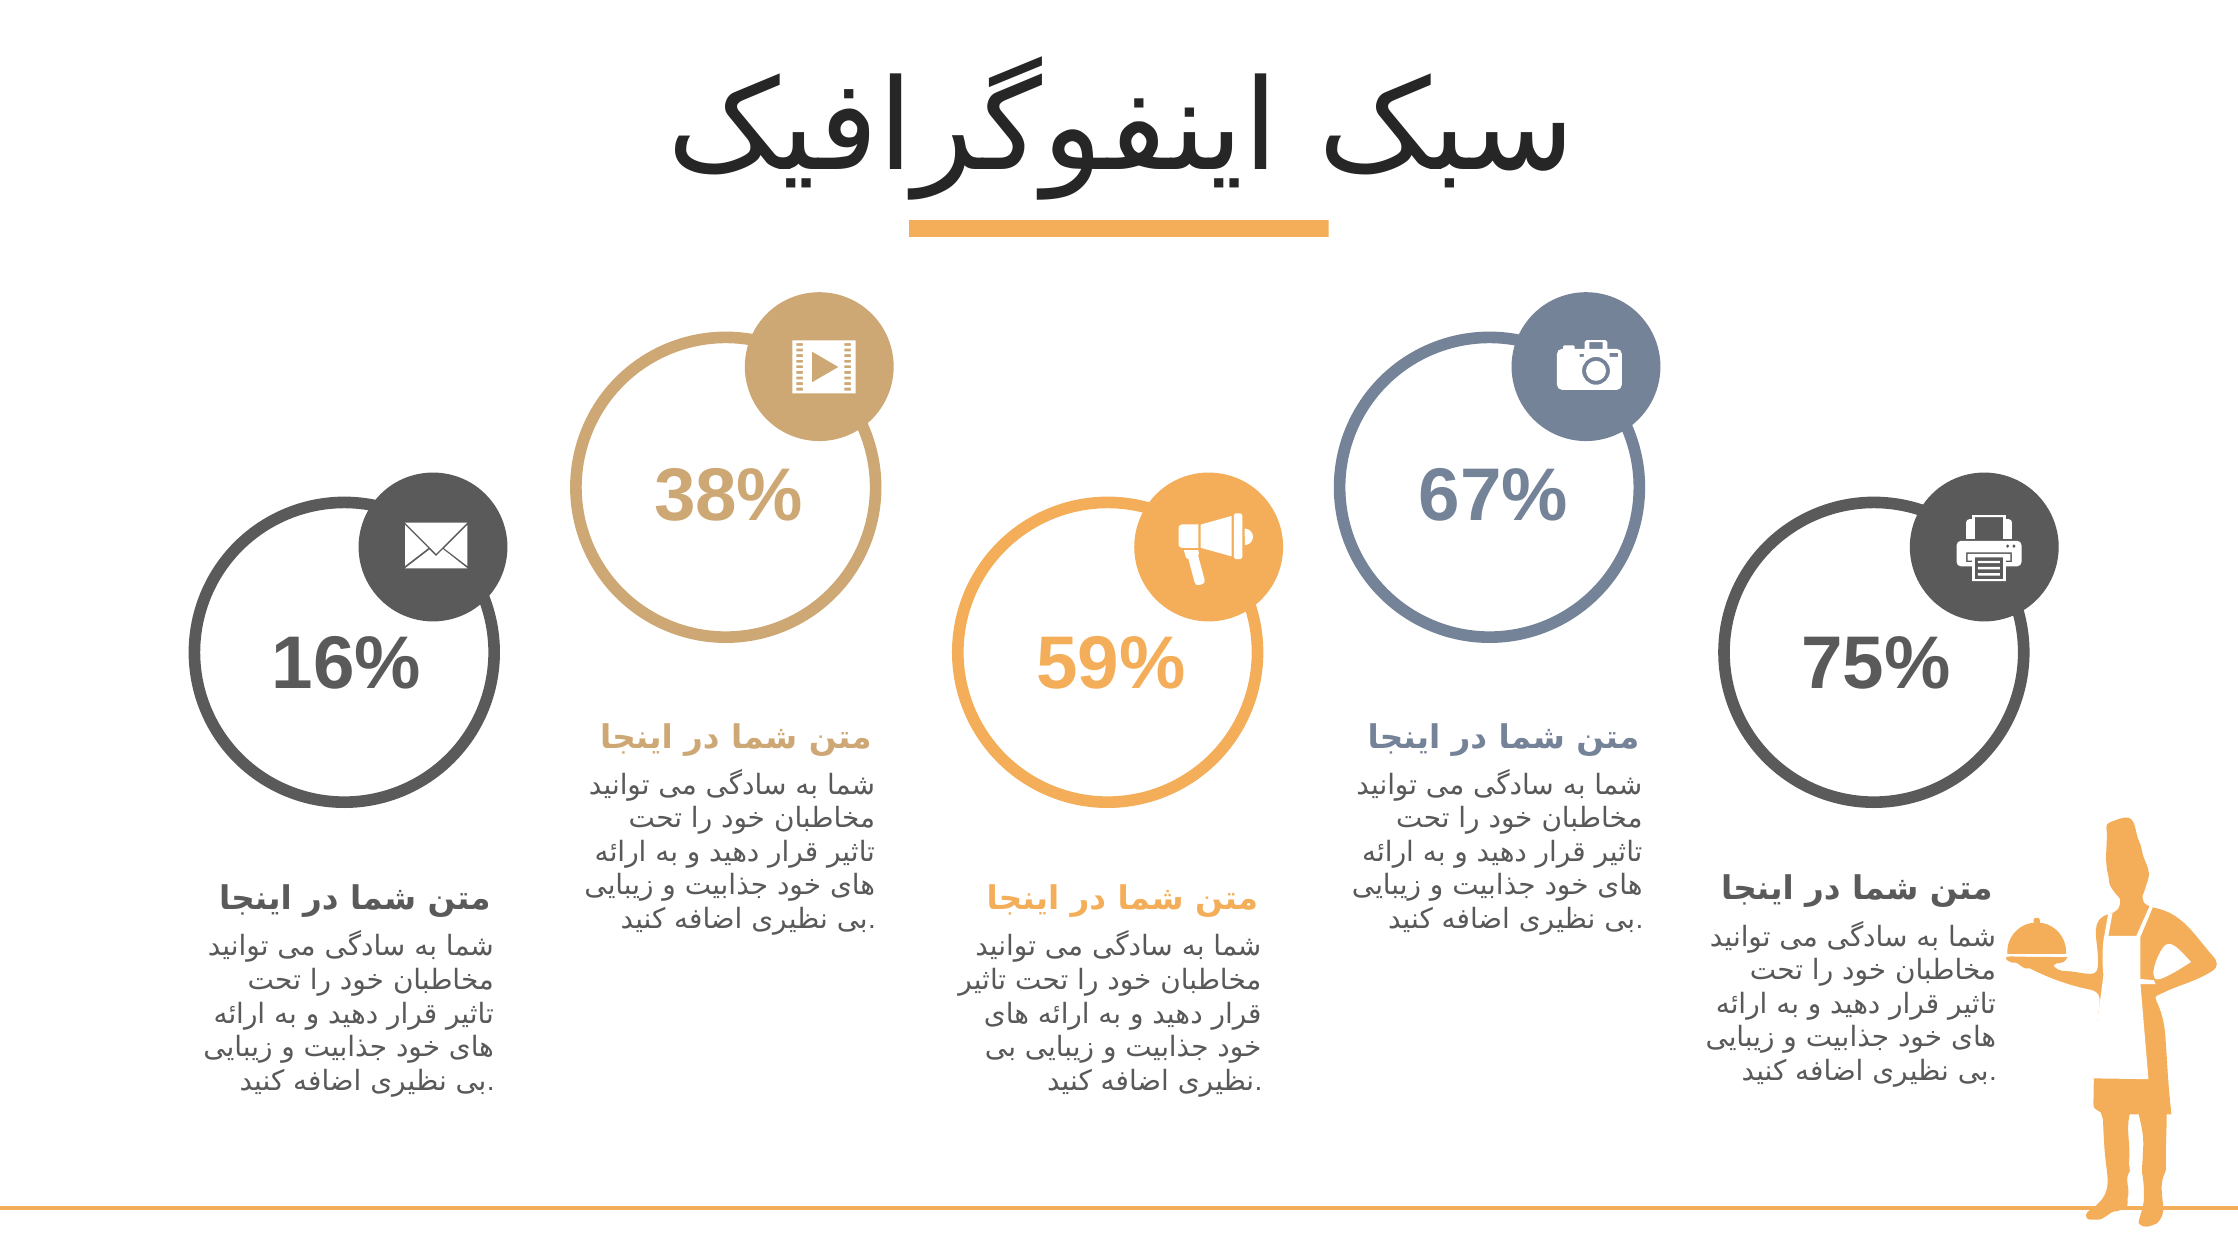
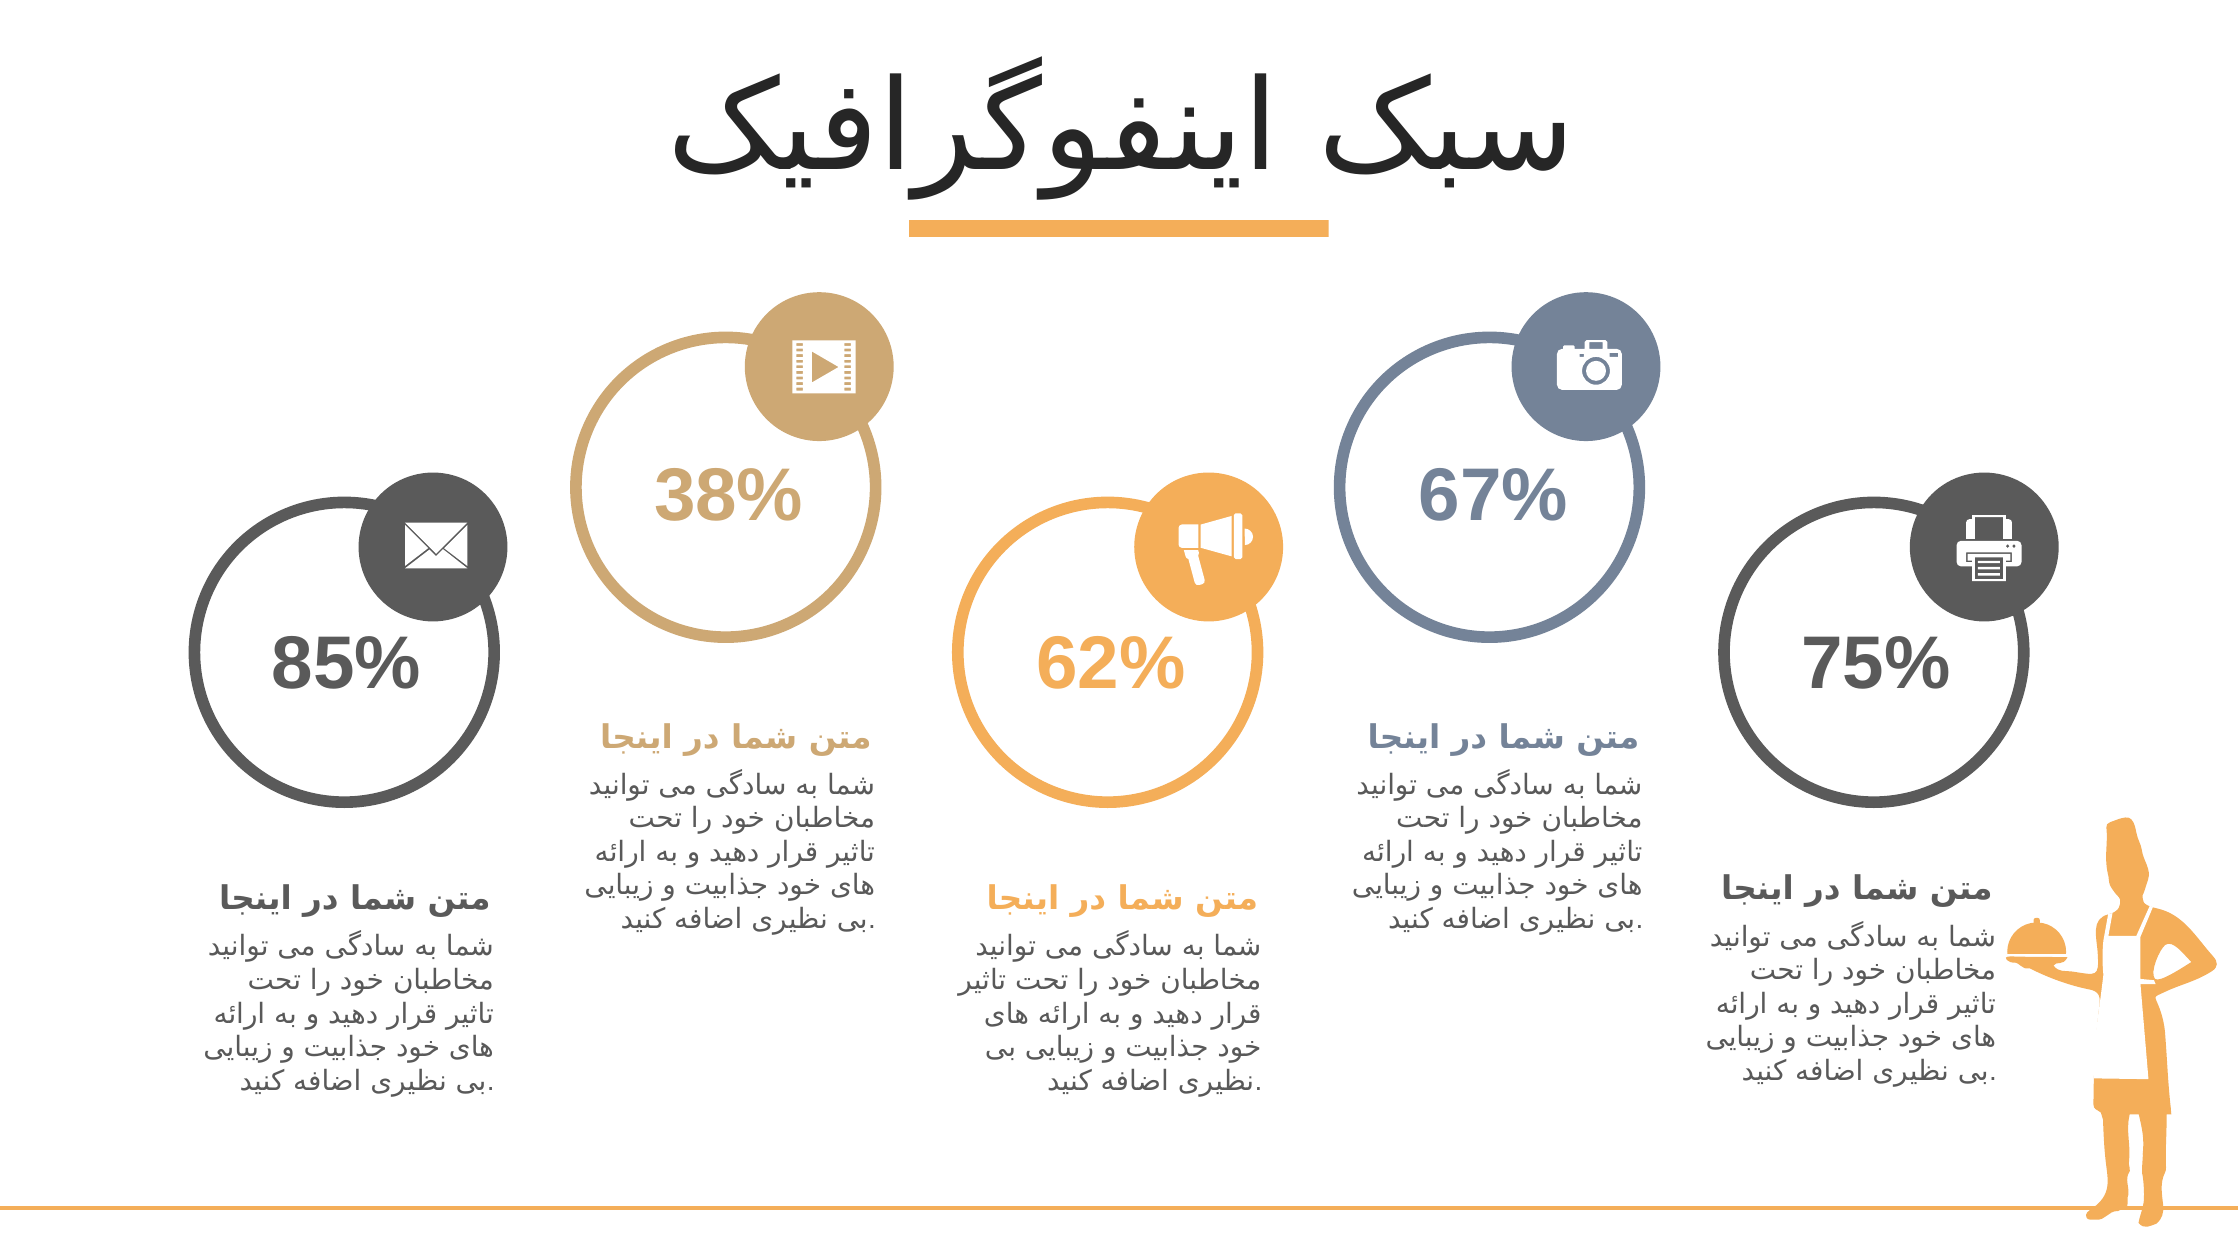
16%: 16% -> 85% (346, 664)
59%: 59% -> 62% (1111, 664)
